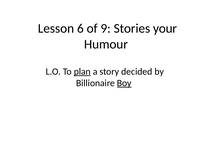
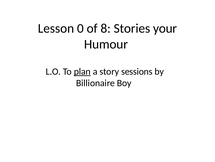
6: 6 -> 0 (80, 28)
9: 9 -> 8 (106, 28)
decided: decided -> sessions (137, 71)
Boy underline: present -> none (124, 83)
